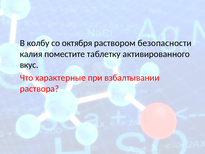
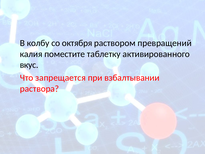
безопасности: безопасности -> превращений (165, 43)
характерные: характерные -> запрещается (61, 78)
